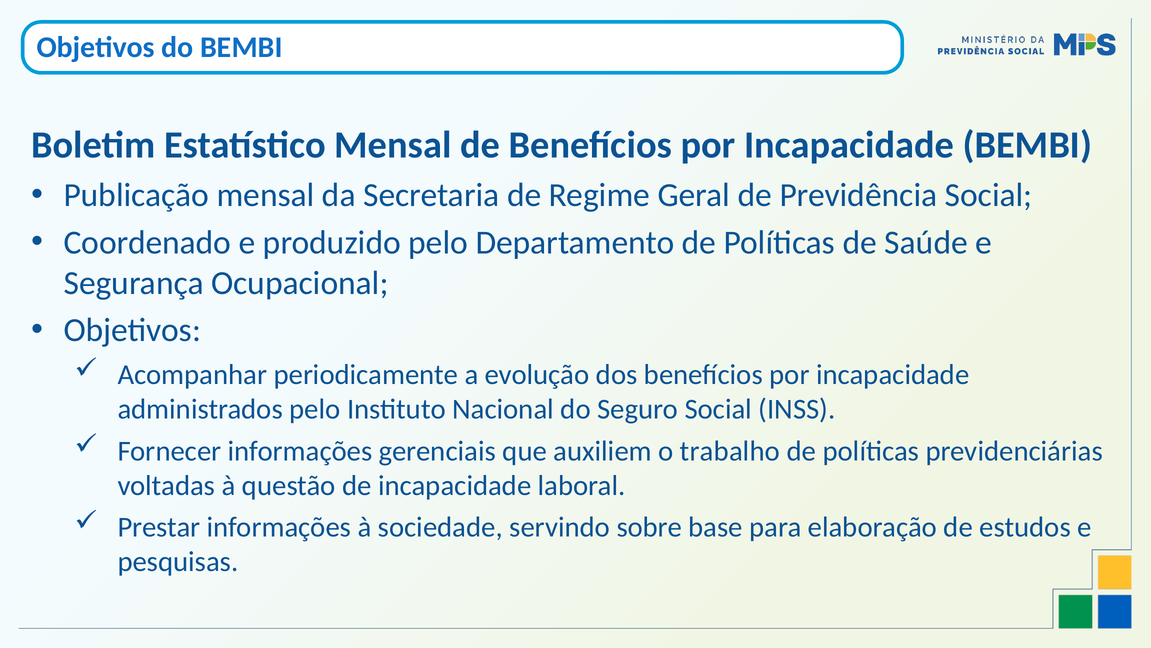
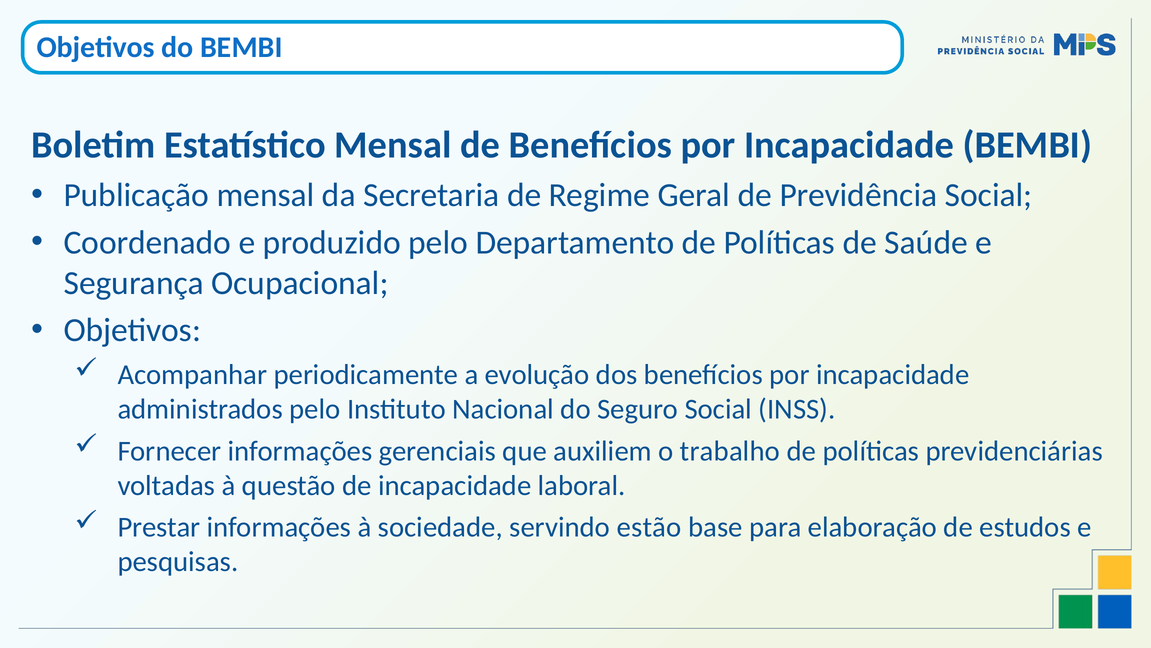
sobre: sobre -> estão (649, 527)
